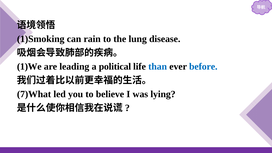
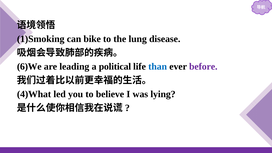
rain: rain -> bike (92, 39)
1)We: 1)We -> 6)We (29, 67)
before colour: blue -> purple (203, 67)
7)What: 7)What -> 4)What (34, 94)
